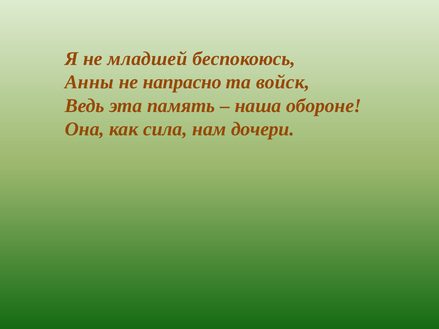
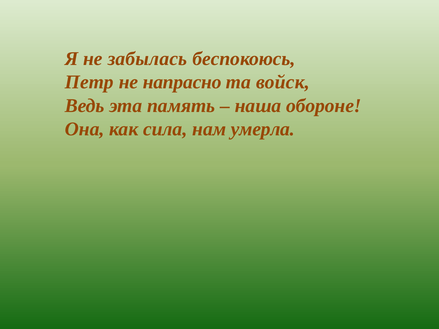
младшей: младшей -> забылась (147, 59)
Анны: Анны -> Петр (89, 82)
дочери: дочери -> умерла (263, 129)
